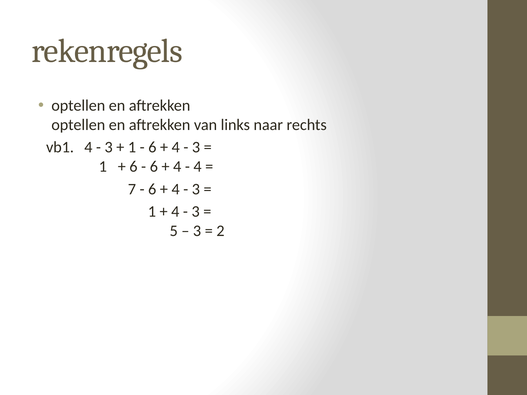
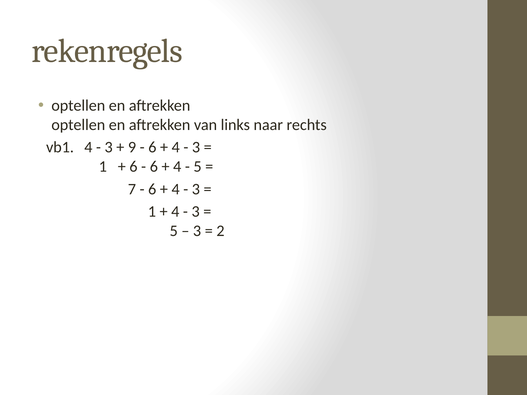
1: 1 -> 9 (132, 147)
4: 4 -> 5 (198, 167)
